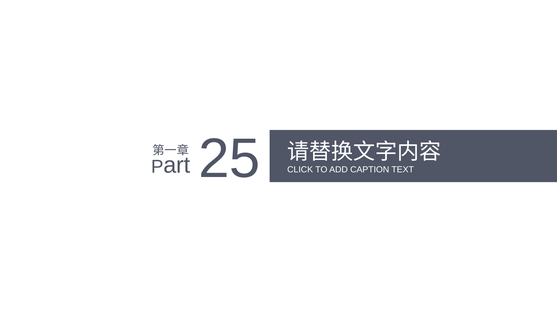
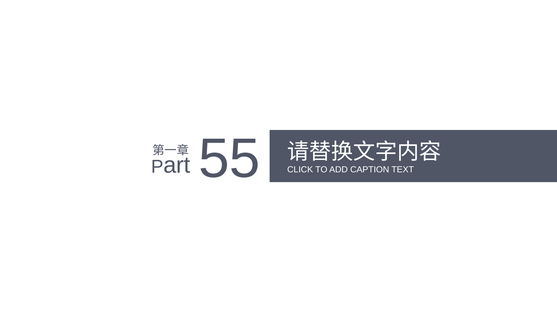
25: 25 -> 55 (229, 159)
